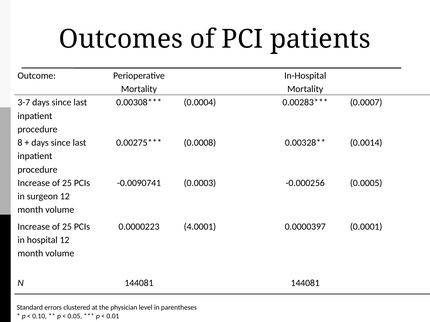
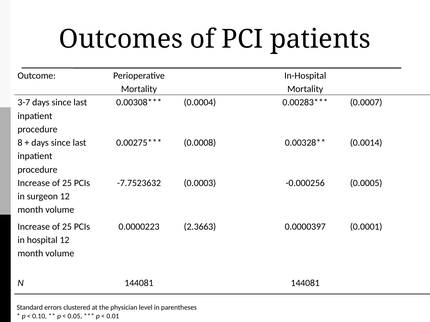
-0.0090741: -0.0090741 -> -7.7523632 (139, 183)
4.0001: 4.0001 -> 2.3663 (200, 227)
